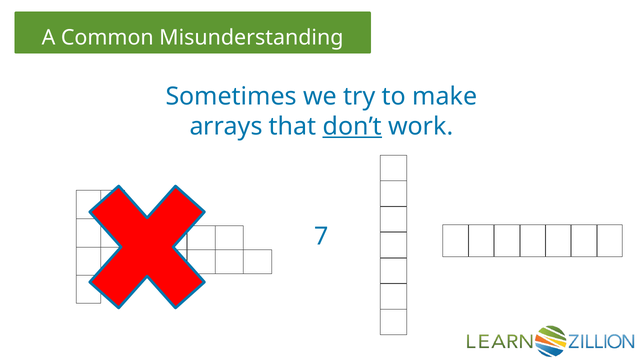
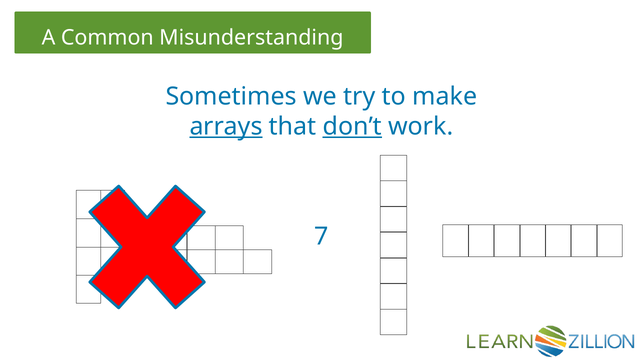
arrays underline: none -> present (226, 126)
